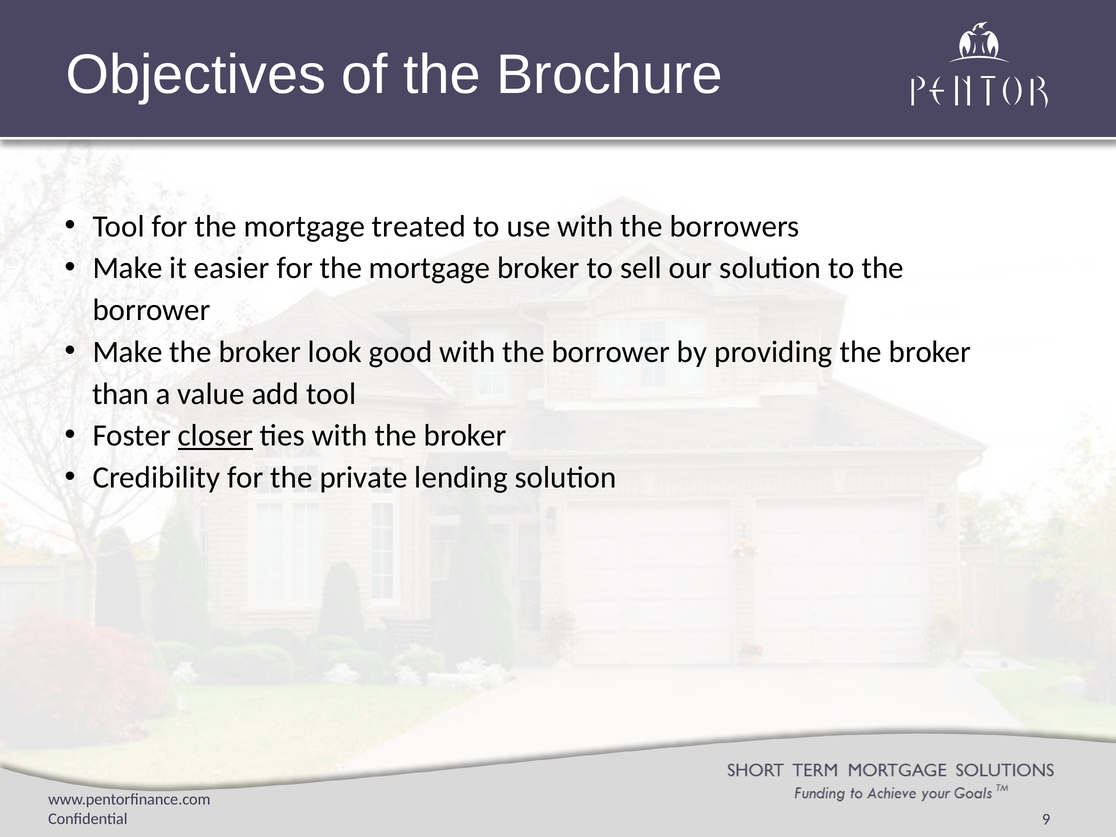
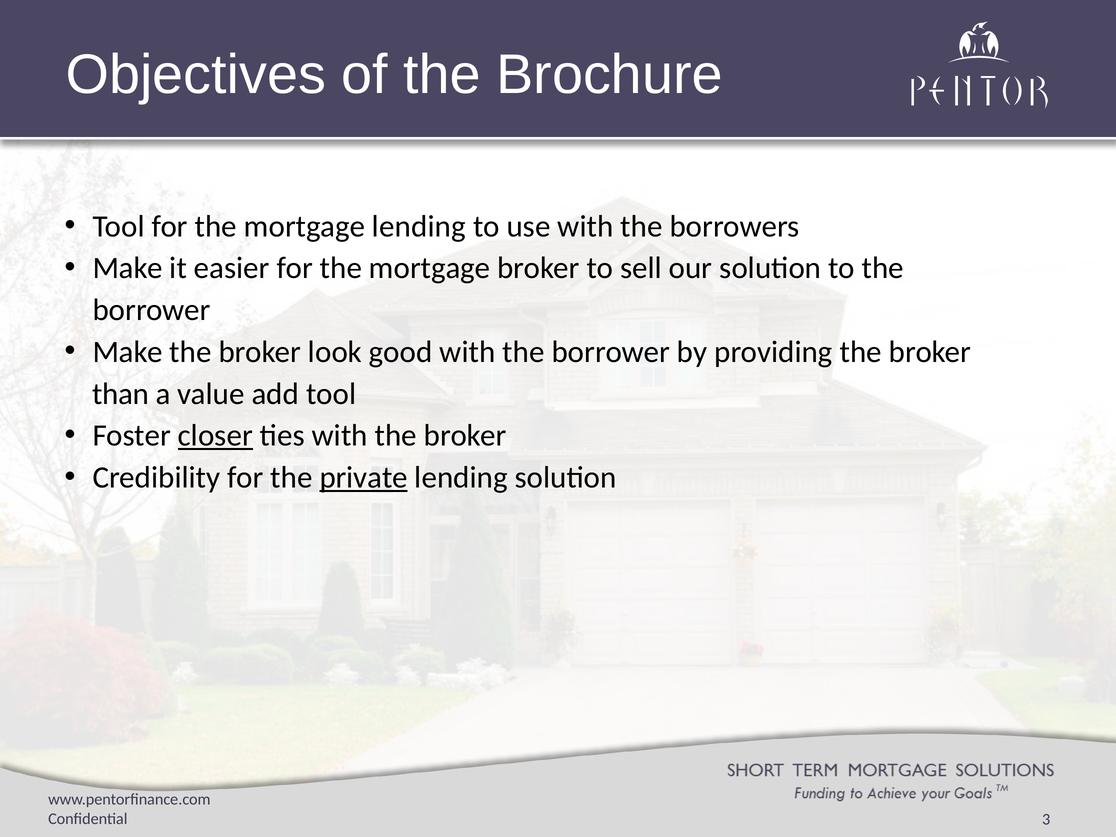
mortgage treated: treated -> lending (419, 226)
private underline: none -> present (364, 478)
9: 9 -> 3 (1046, 819)
